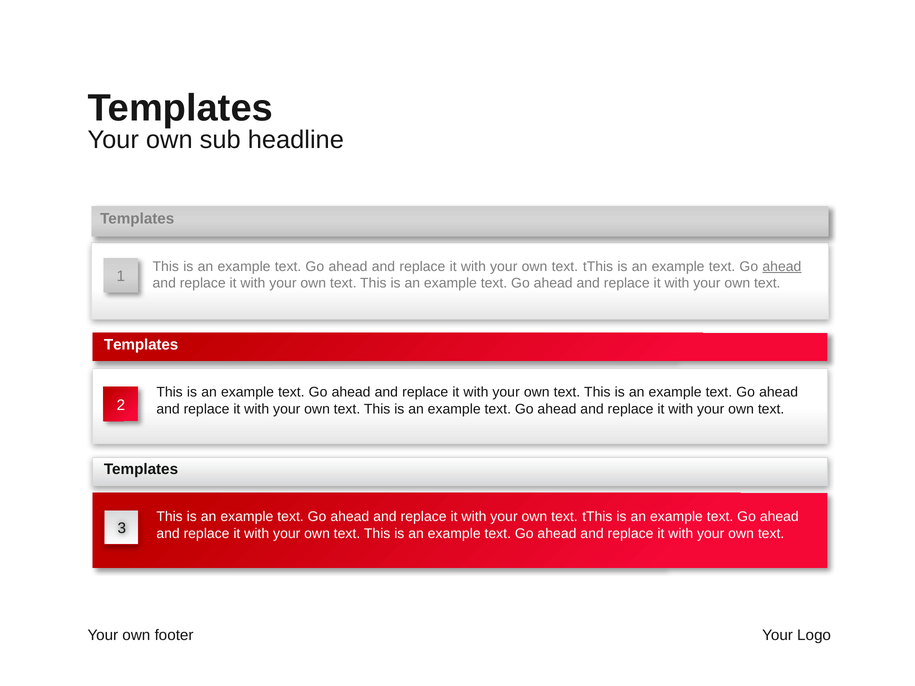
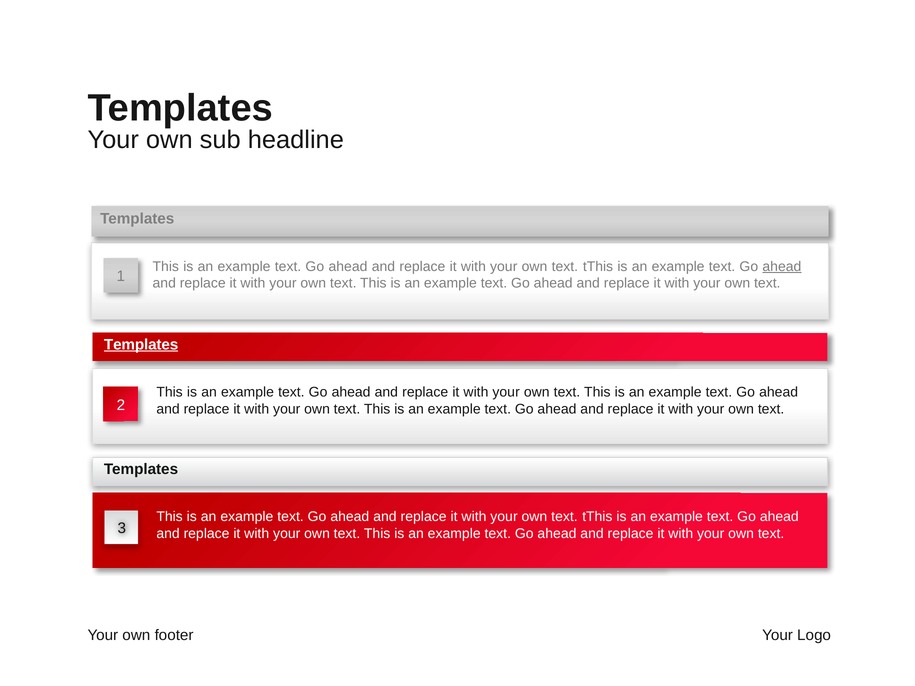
Templates underline: none -> present (141, 345)
